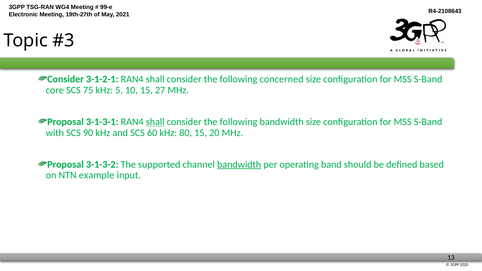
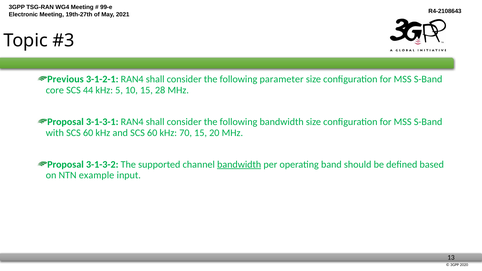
Consider: Consider -> Previous (66, 79)
concerned: concerned -> parameter (282, 79)
75: 75 -> 44 (88, 90)
27: 27 -> 28 (160, 90)
shall underline: present -> none (155, 122)
with SCS 90: 90 -> 60 (88, 133)
80: 80 -> 70 (186, 133)
